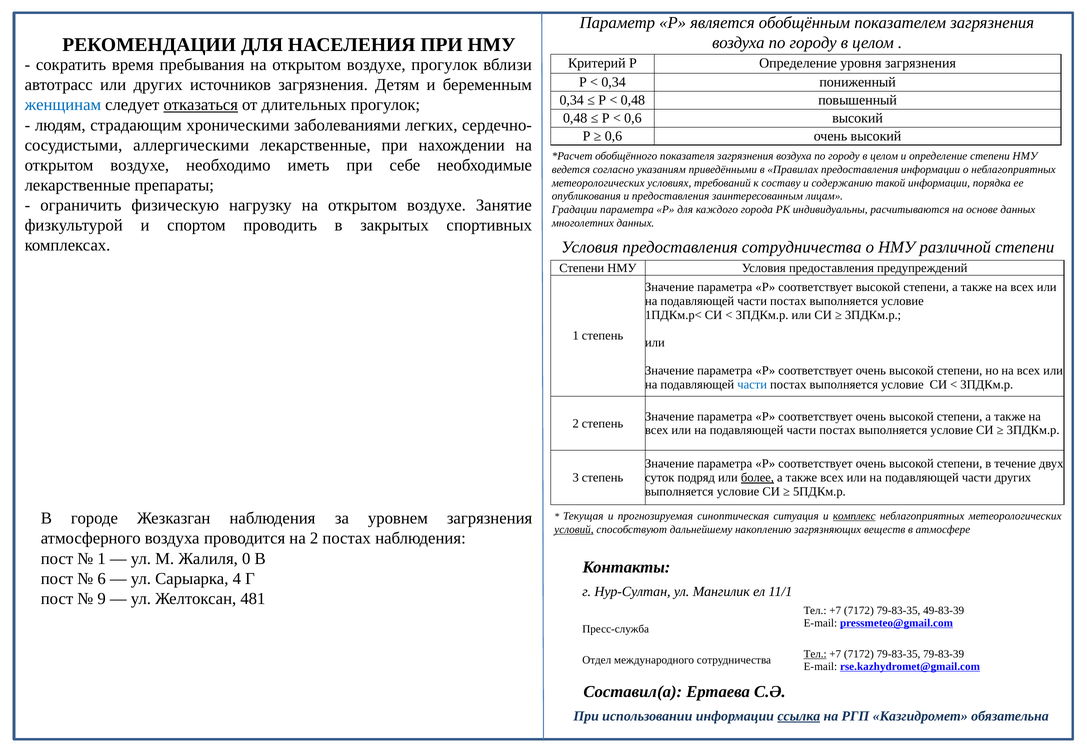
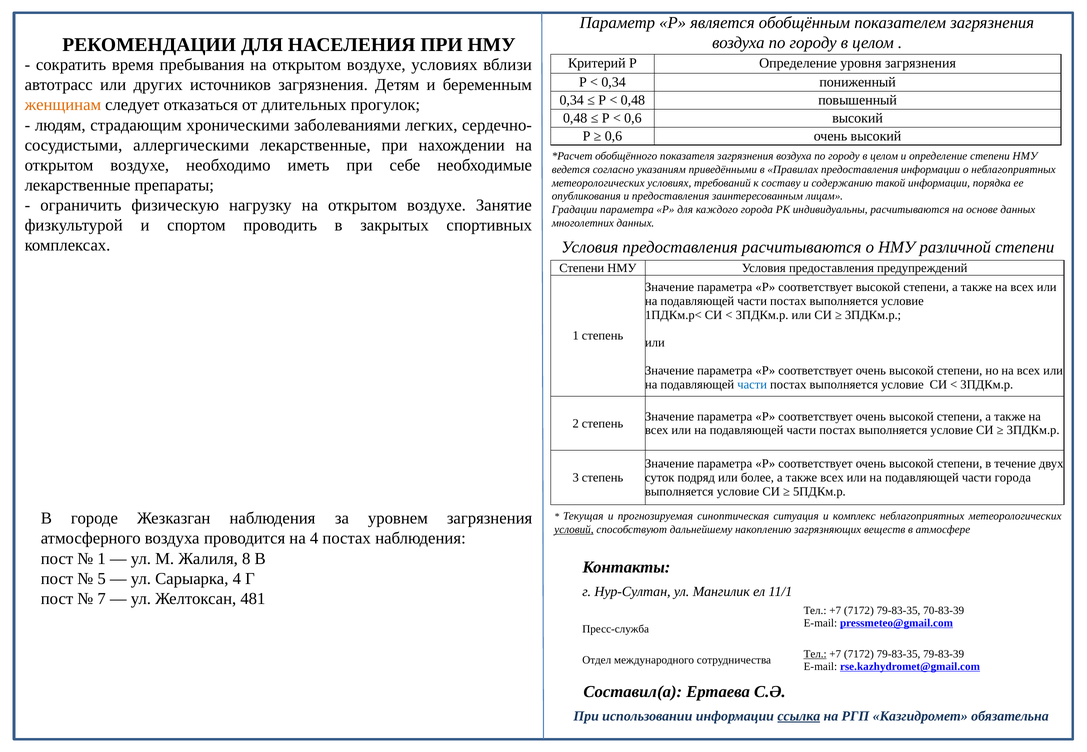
воздухе прогулок: прогулок -> условиях (444, 65)
женщинам colour: blue -> orange (63, 105)
отказаться underline: present -> none (201, 105)
предоставления сотрудничества: сотрудничества -> расчитываются (802, 247)
более underline: present -> none (757, 478)
части других: других -> города (1013, 478)
комплекс underline: present -> none (854, 516)
на 2: 2 -> 4 (314, 539)
0: 0 -> 8 (246, 559)
6: 6 -> 5 (102, 579)
9: 9 -> 7 (102, 599)
49-83-39: 49-83-39 -> 70-83-39 (944, 611)
